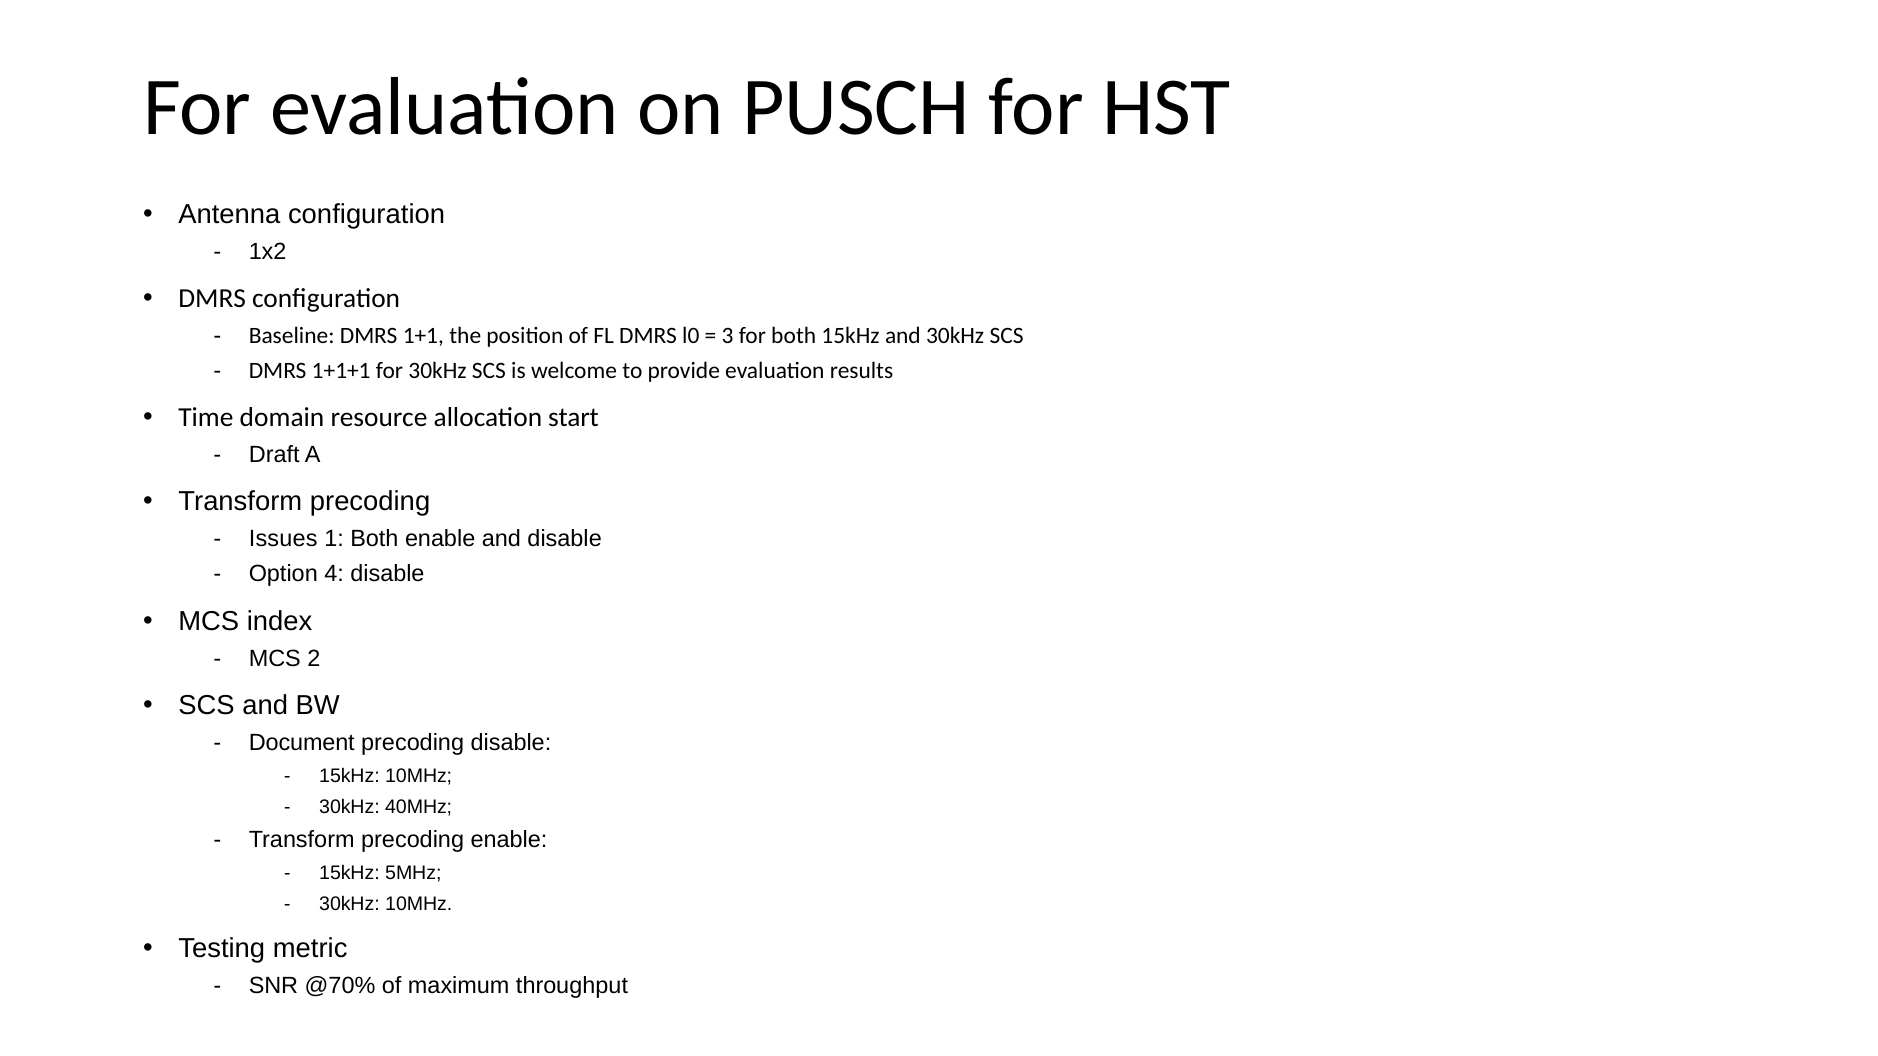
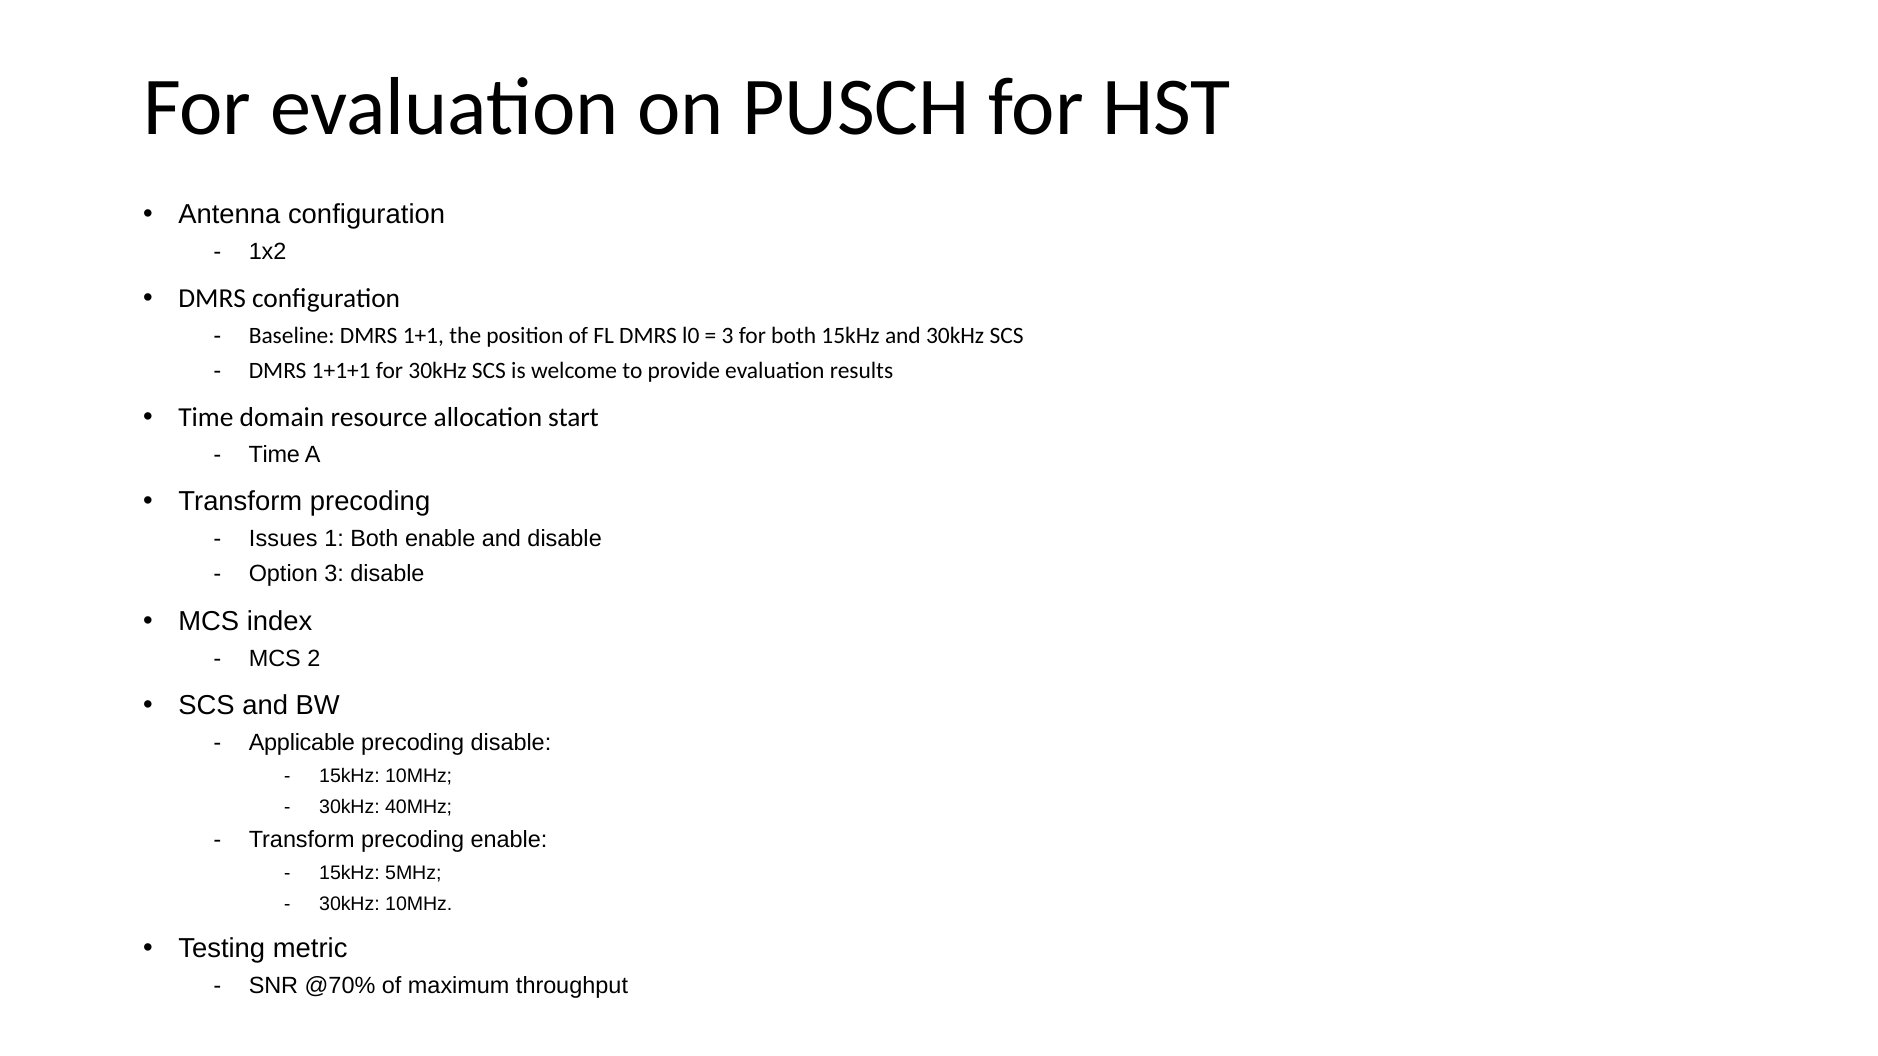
Draft: Draft -> Time (274, 455)
Option 4: 4 -> 3 (334, 574)
Document: Document -> Applicable (302, 743)
